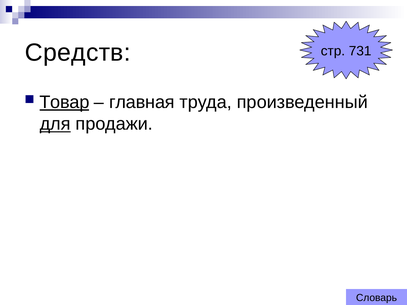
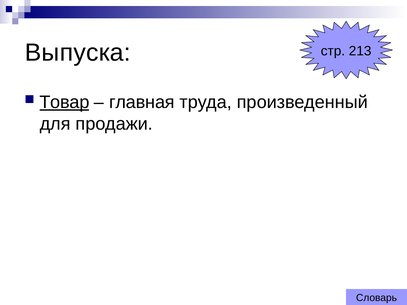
Средств: Средств -> Выпуска (78, 53)
731: 731 -> 213 (360, 51)
для underline: present -> none (55, 124)
